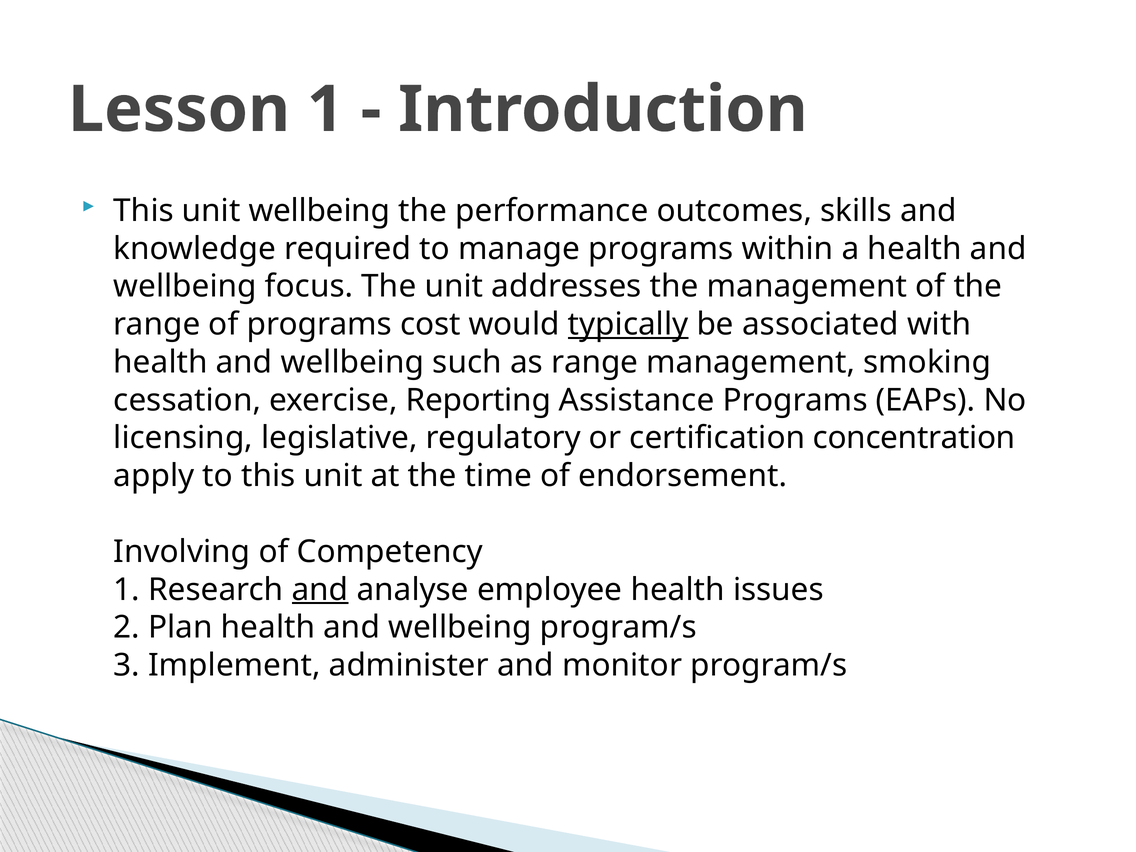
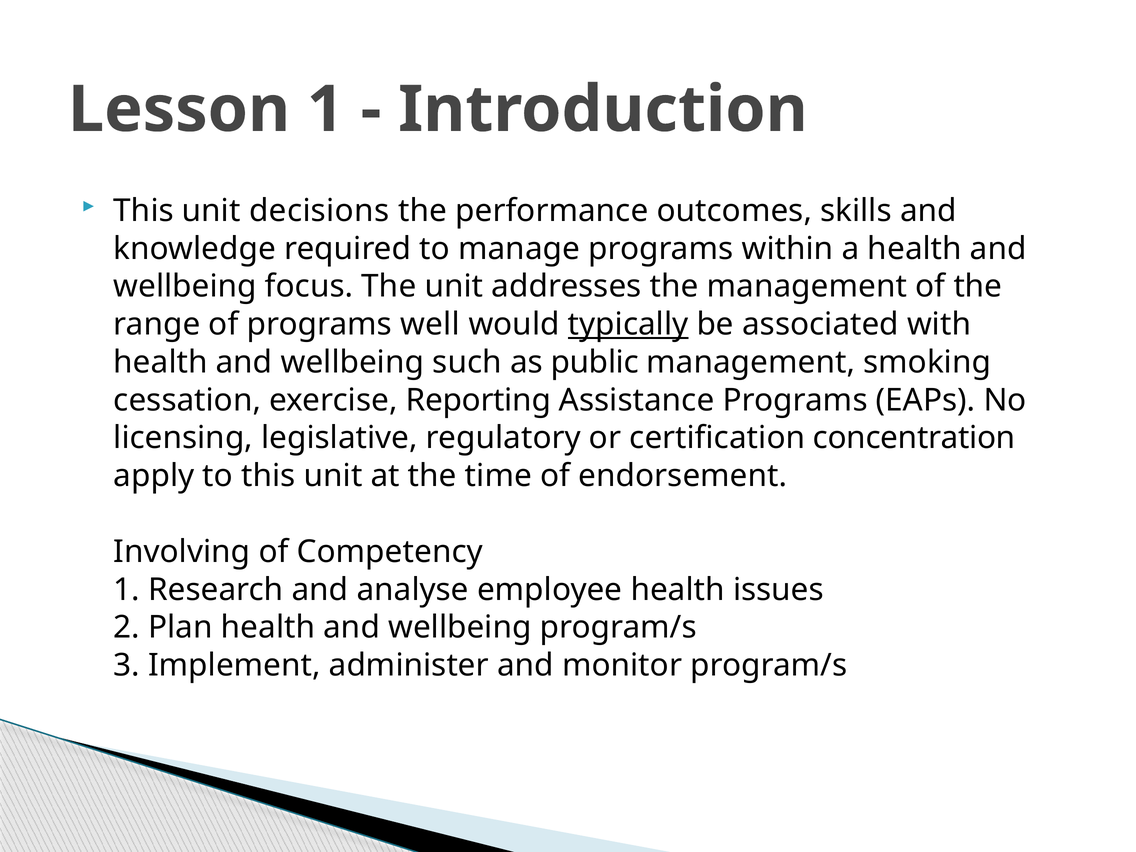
unit wellbeing: wellbeing -> decisions (319, 211)
cost: cost -> well (430, 324)
as range: range -> public (595, 362)
and underline: present -> none (320, 590)
